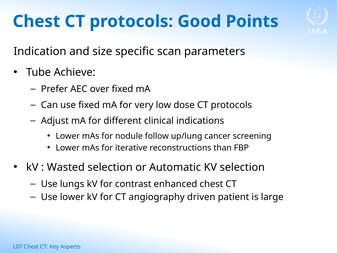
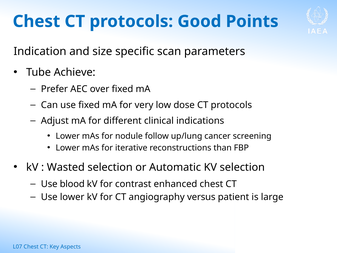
lungs: lungs -> blood (72, 184)
driven: driven -> versus (201, 197)
